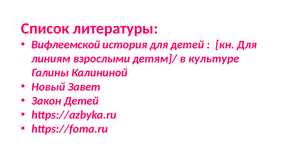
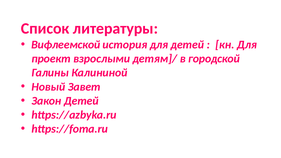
линиям: линиям -> проект (51, 59)
культуре: культуре -> городской (214, 59)
